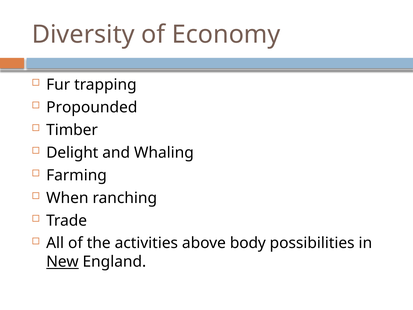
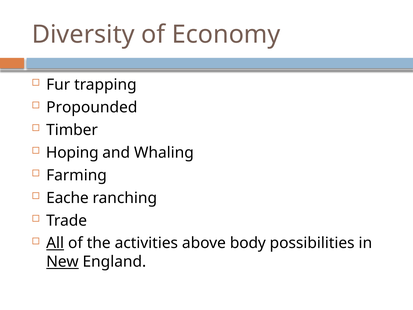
Delight: Delight -> Hoping (72, 153)
When: When -> Eache (67, 198)
All underline: none -> present (55, 243)
